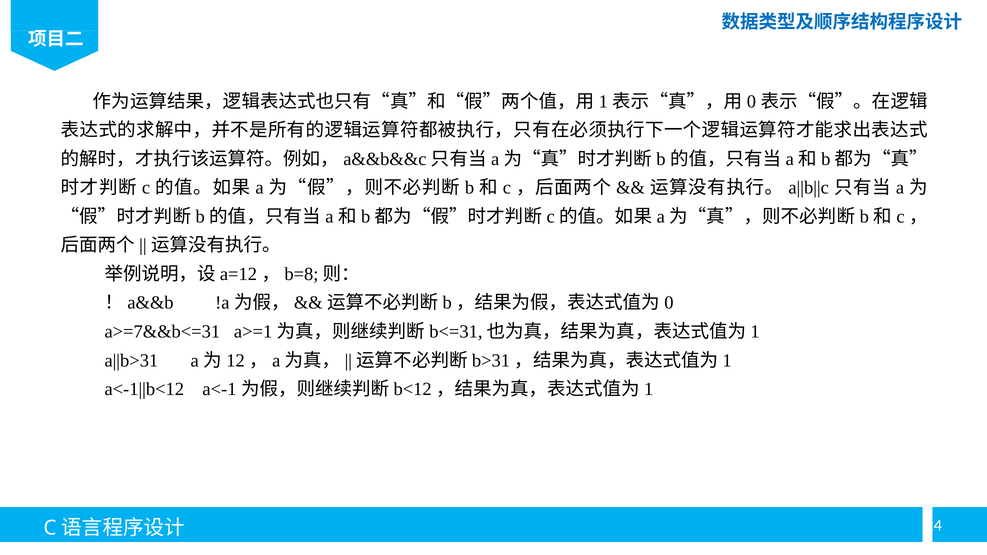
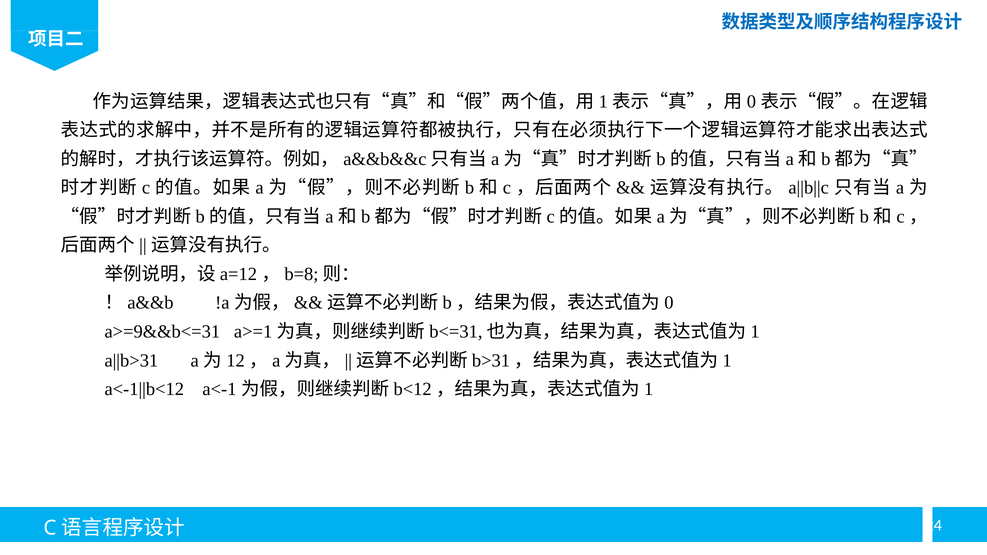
a>=7&&b<=31: a>=7&&b<=31 -> a>=9&&b<=31 (162, 332)
